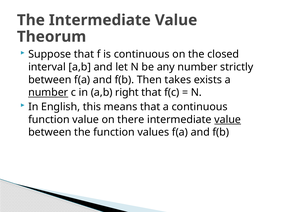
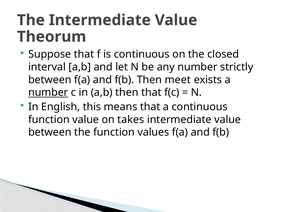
takes: takes -> meet (178, 80)
a,b right: right -> then (127, 93)
there: there -> takes (131, 120)
value underline: present -> none (228, 120)
